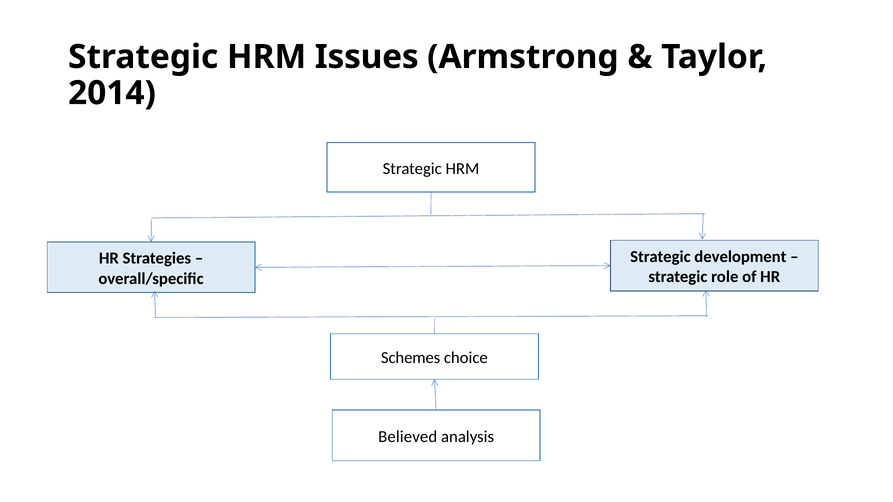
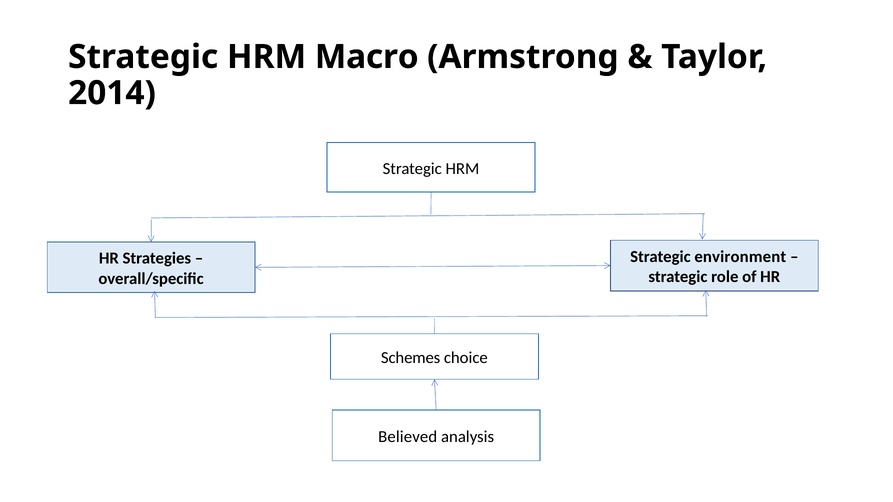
Issues: Issues -> Macro (367, 57)
development: development -> environment (740, 257)
